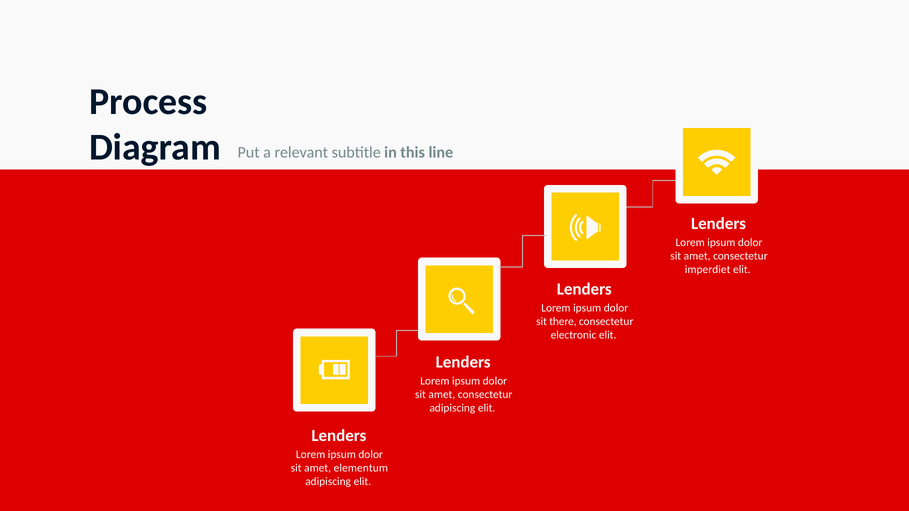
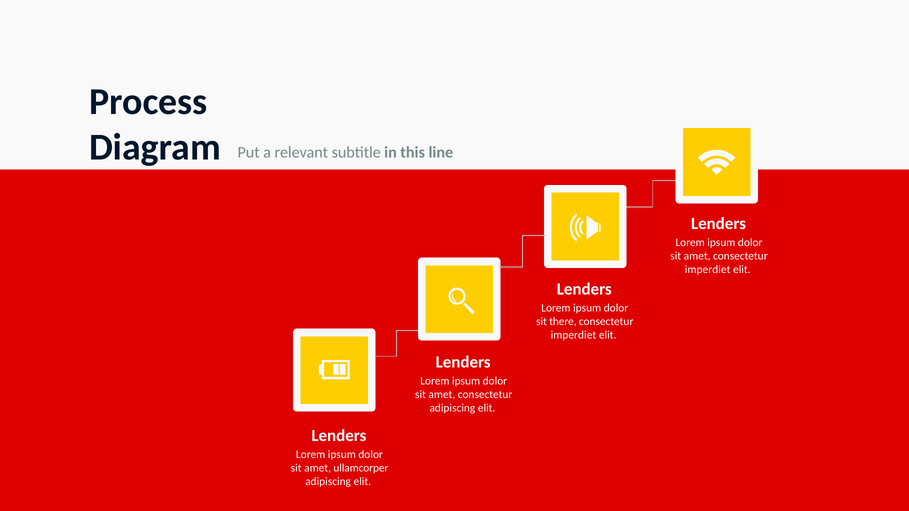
electronic: electronic -> imperdiet (573, 335)
elementum: elementum -> ullamcorper (361, 468)
